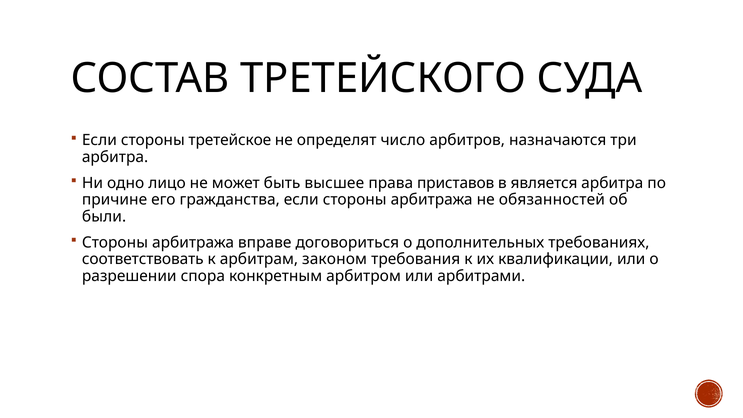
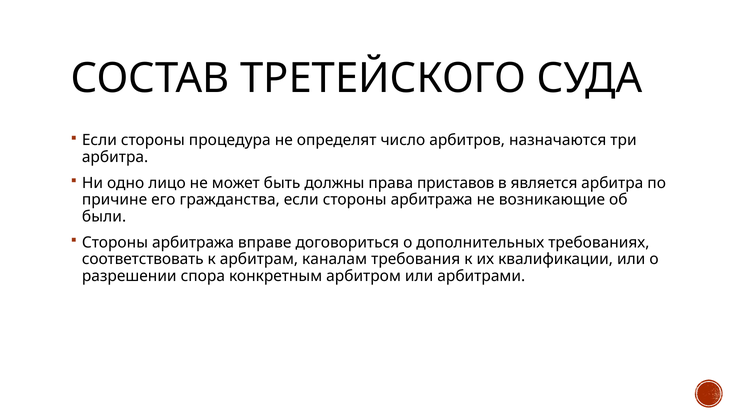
третейское: третейское -> процедура (230, 140)
высшее: высшее -> должны (334, 183)
обязанностей: обязанностей -> возникающие (552, 200)
законом: законом -> каналам (335, 259)
